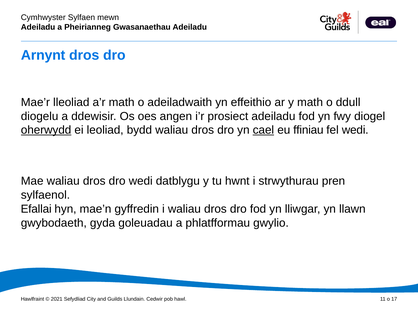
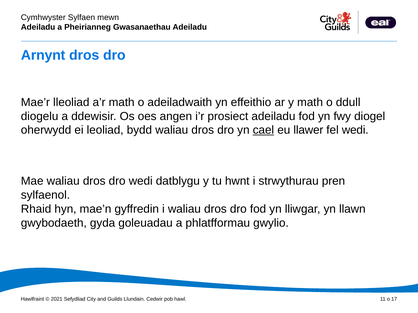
oherwydd underline: present -> none (46, 130)
ffiniau: ffiniau -> llawer (308, 130)
Efallai: Efallai -> Rhaid (36, 209)
